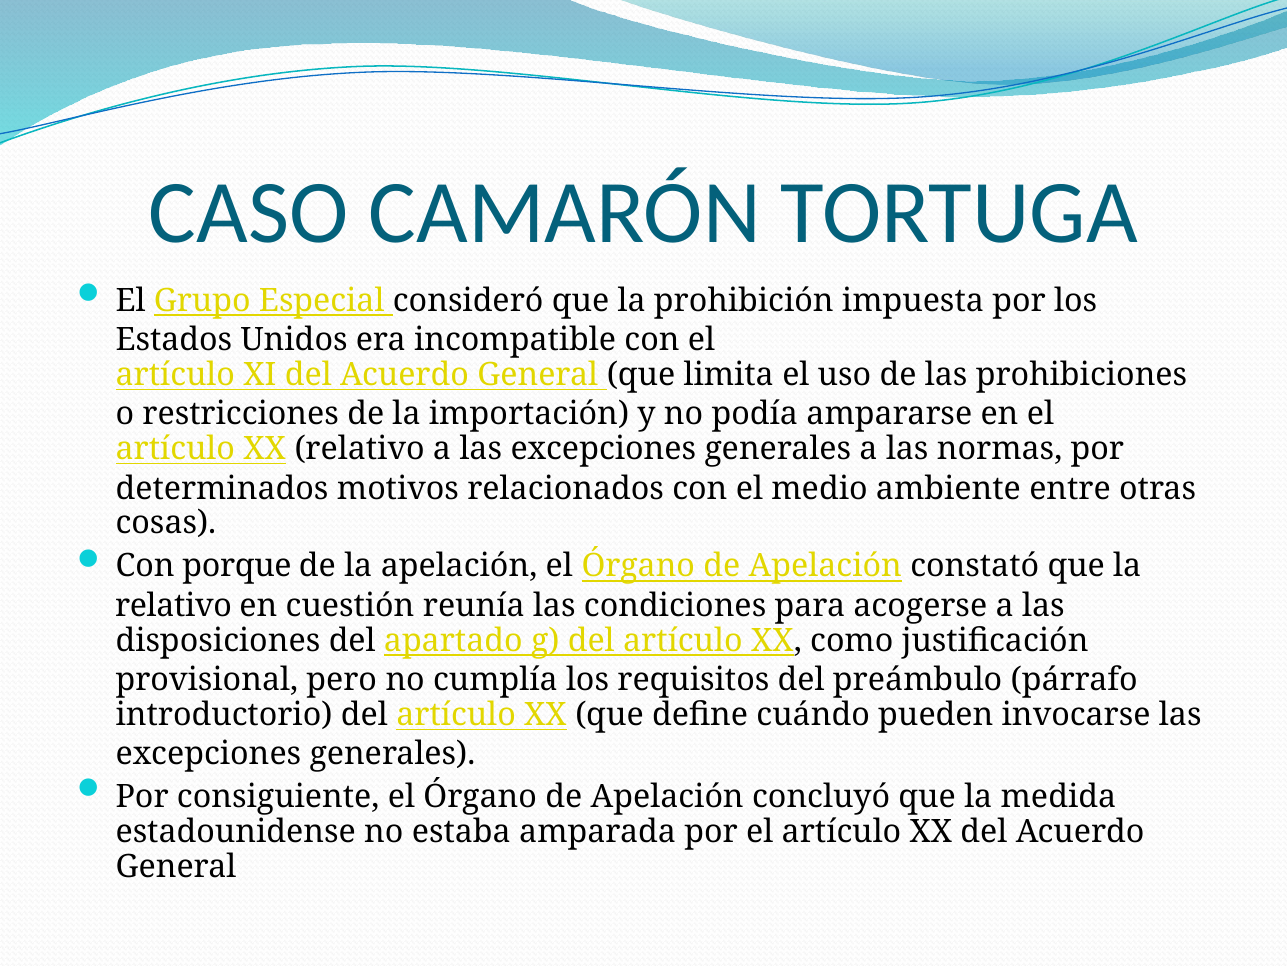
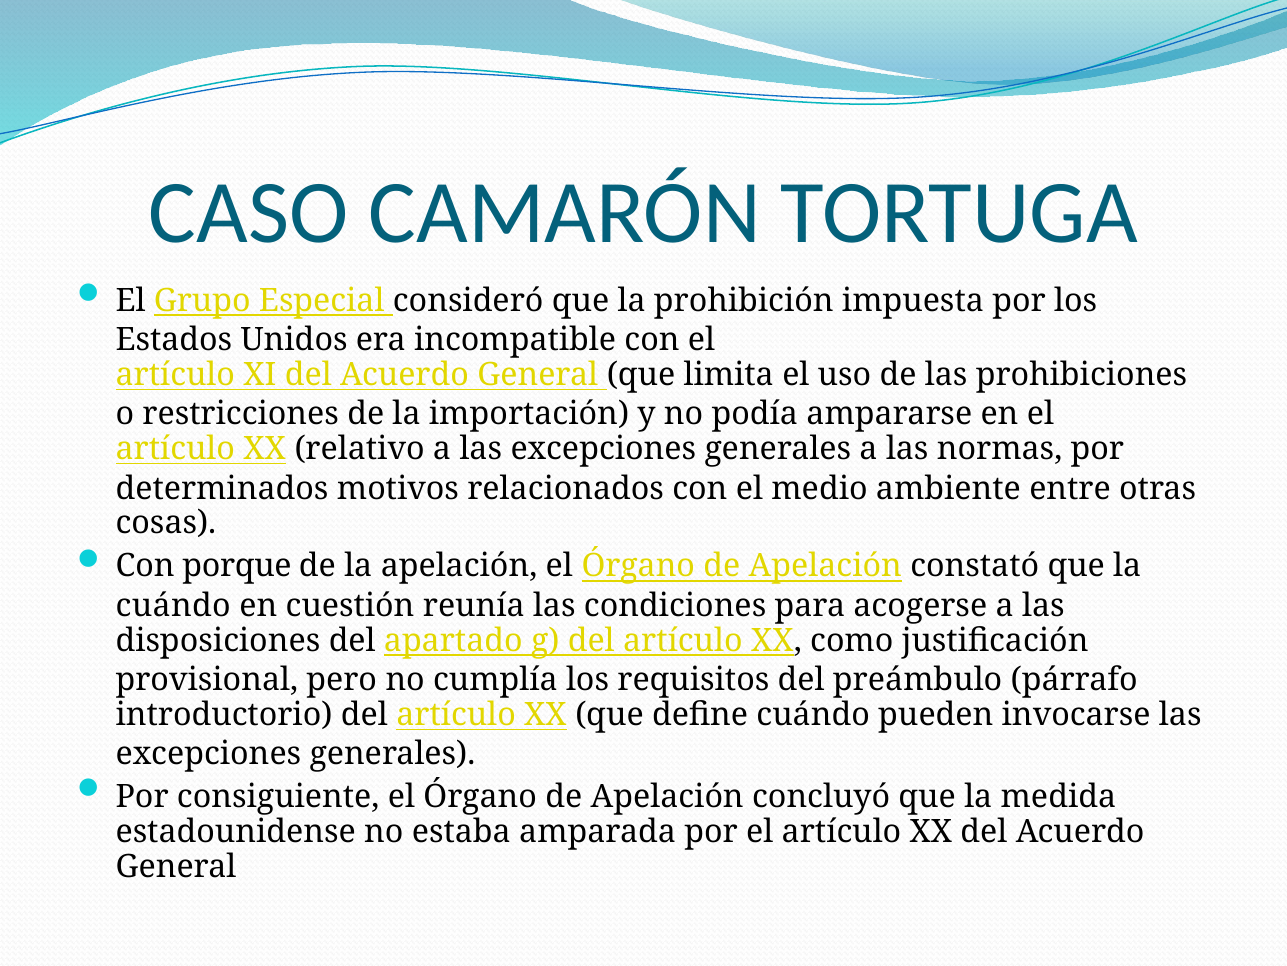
relativo: relativo -> cuándo (173, 605)
